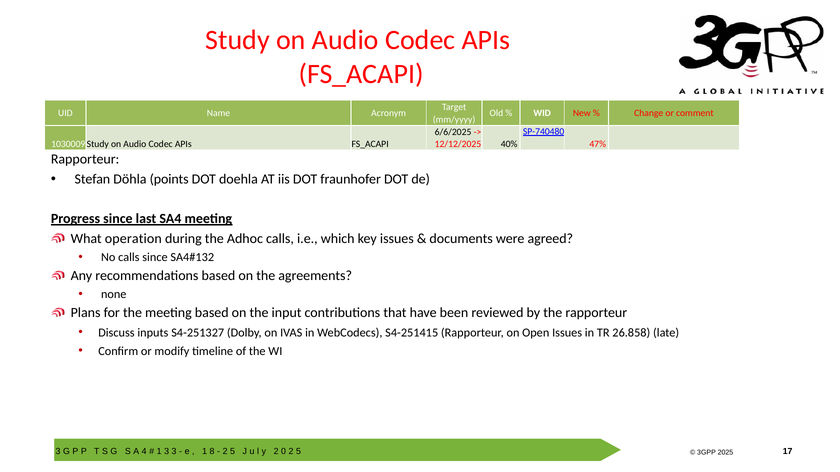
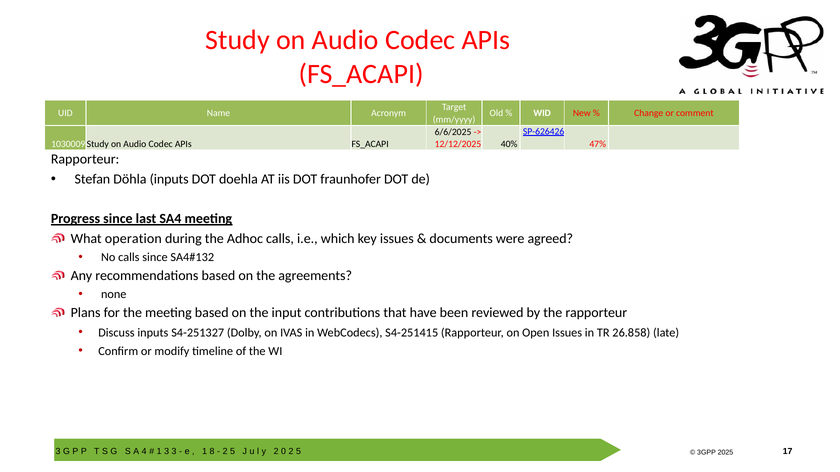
SP-740480: SP-740480 -> SP-626426 (544, 132)
Döhla points: points -> inputs (169, 179)
